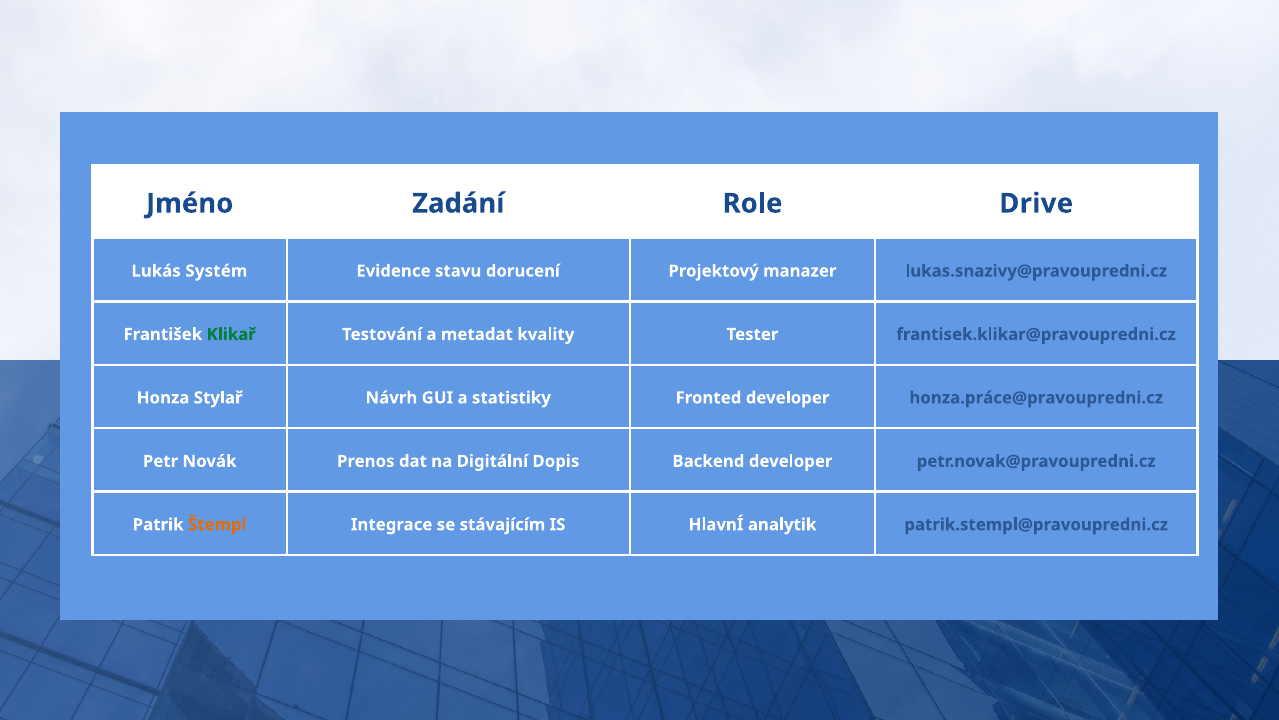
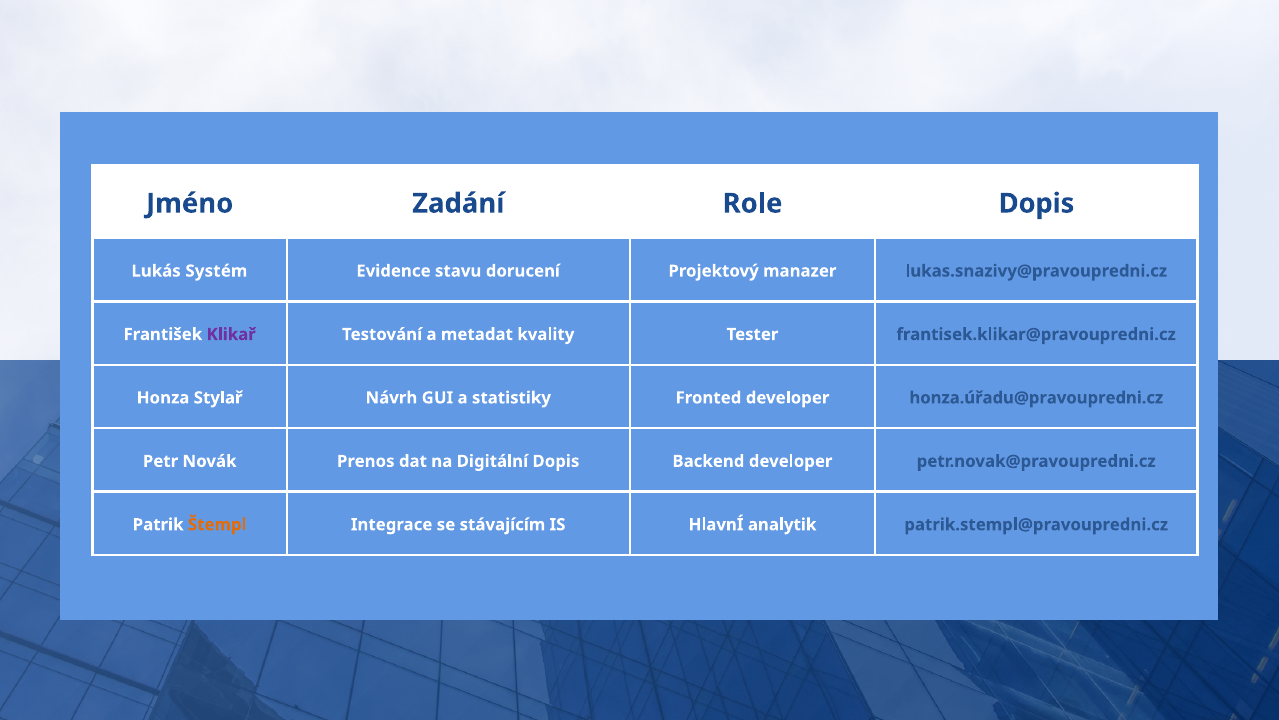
Role Drive: Drive -> Dopis (1036, 203)
Klikař colour: green -> purple (231, 334)
honza.práce@pravoupredni.cz: honza.práce@pravoupredni.cz -> honza.úřadu@pravoupredni.cz (1036, 398)
